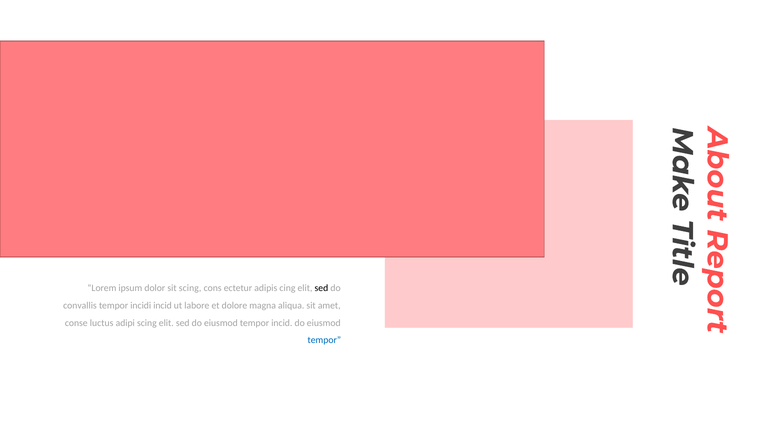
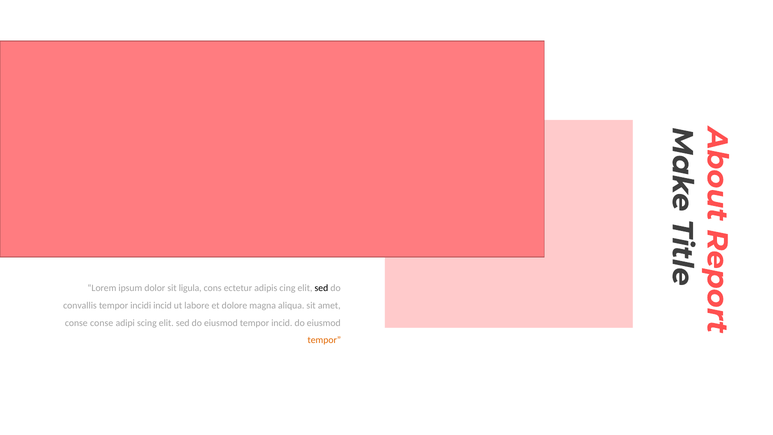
sit scing: scing -> ligula (190, 288)
conse luctus: luctus -> conse (102, 323)
tempor colour: blue -> orange (324, 340)
